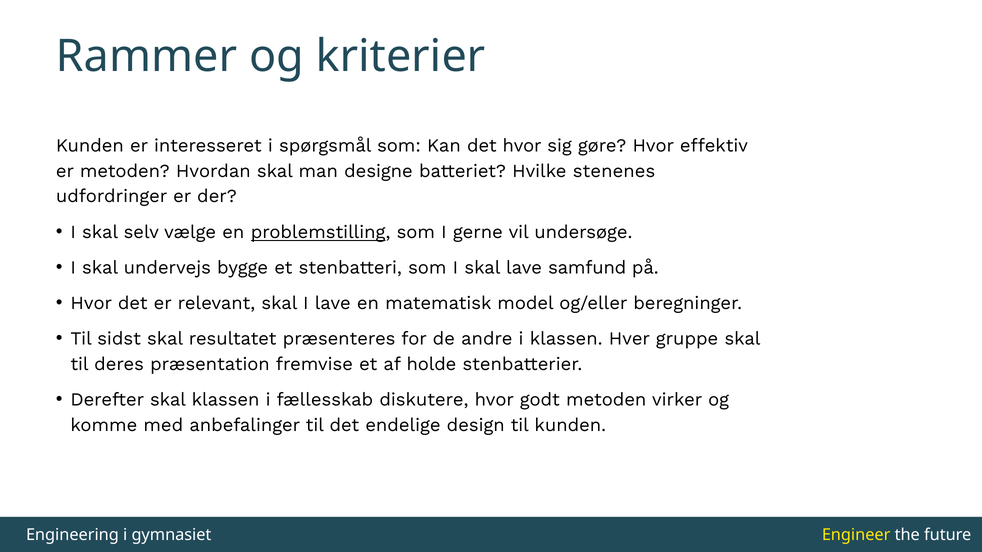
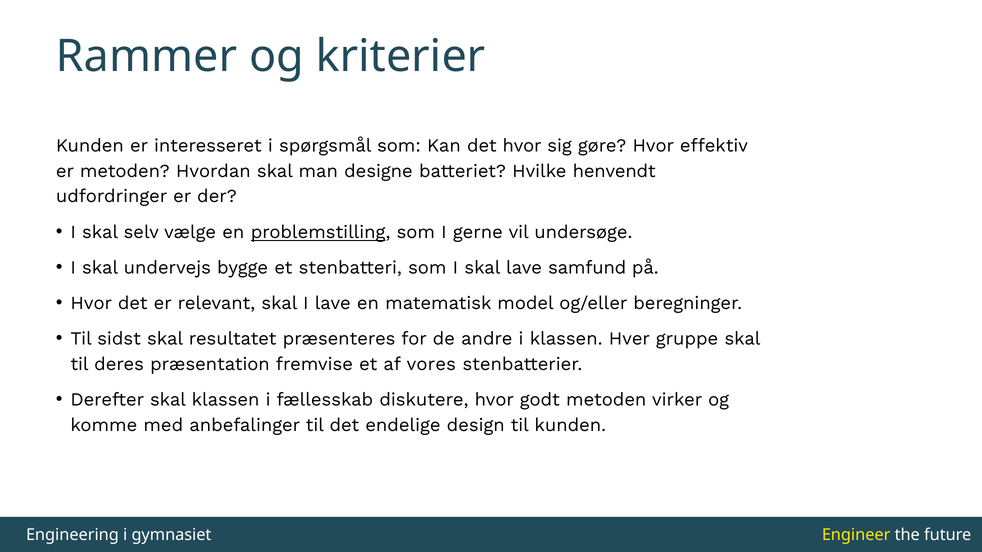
stenenes: stenenes -> henvendt (614, 171)
holde: holde -> vores (431, 364)
